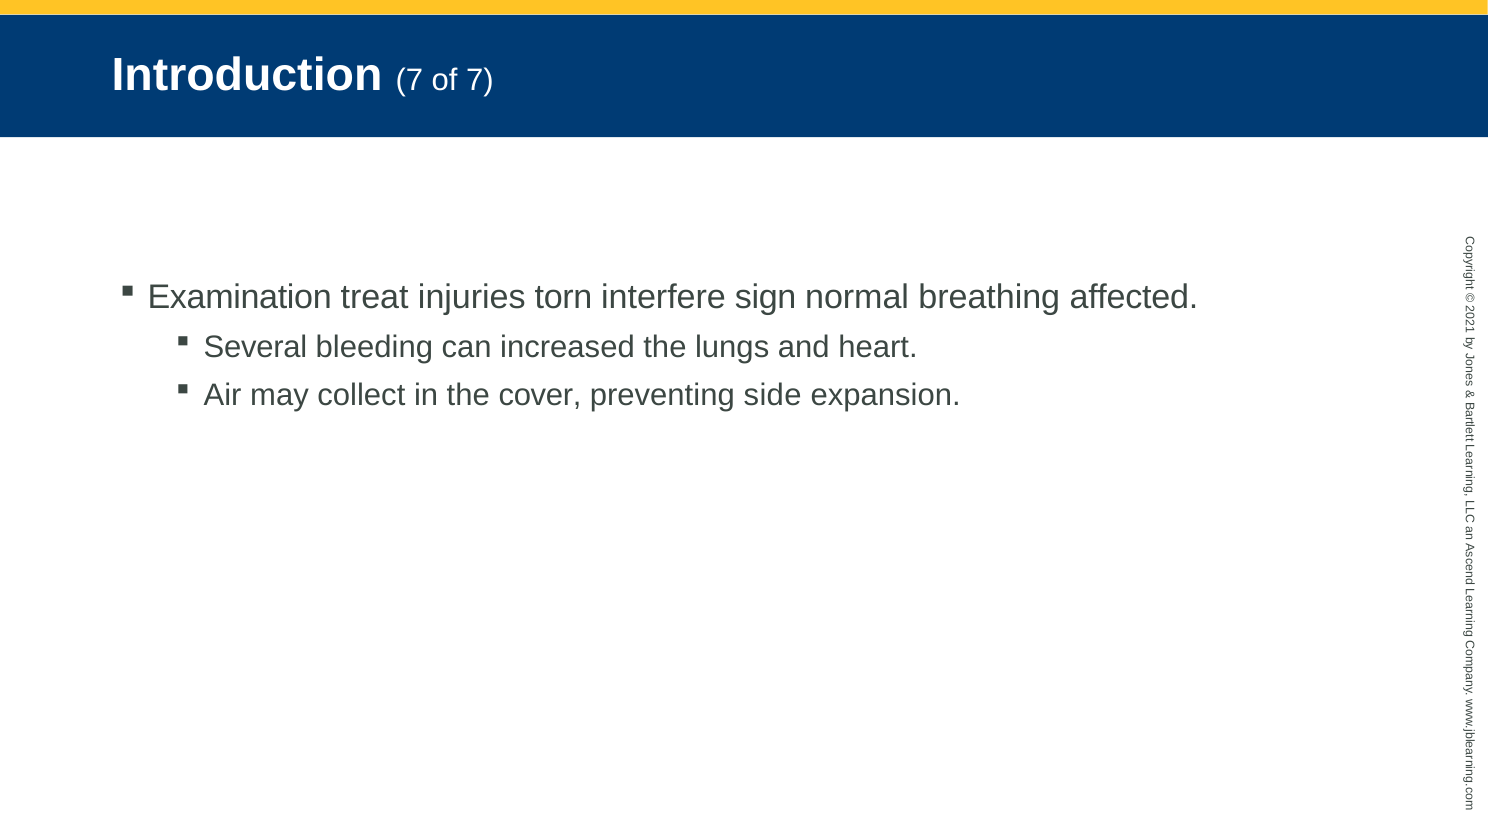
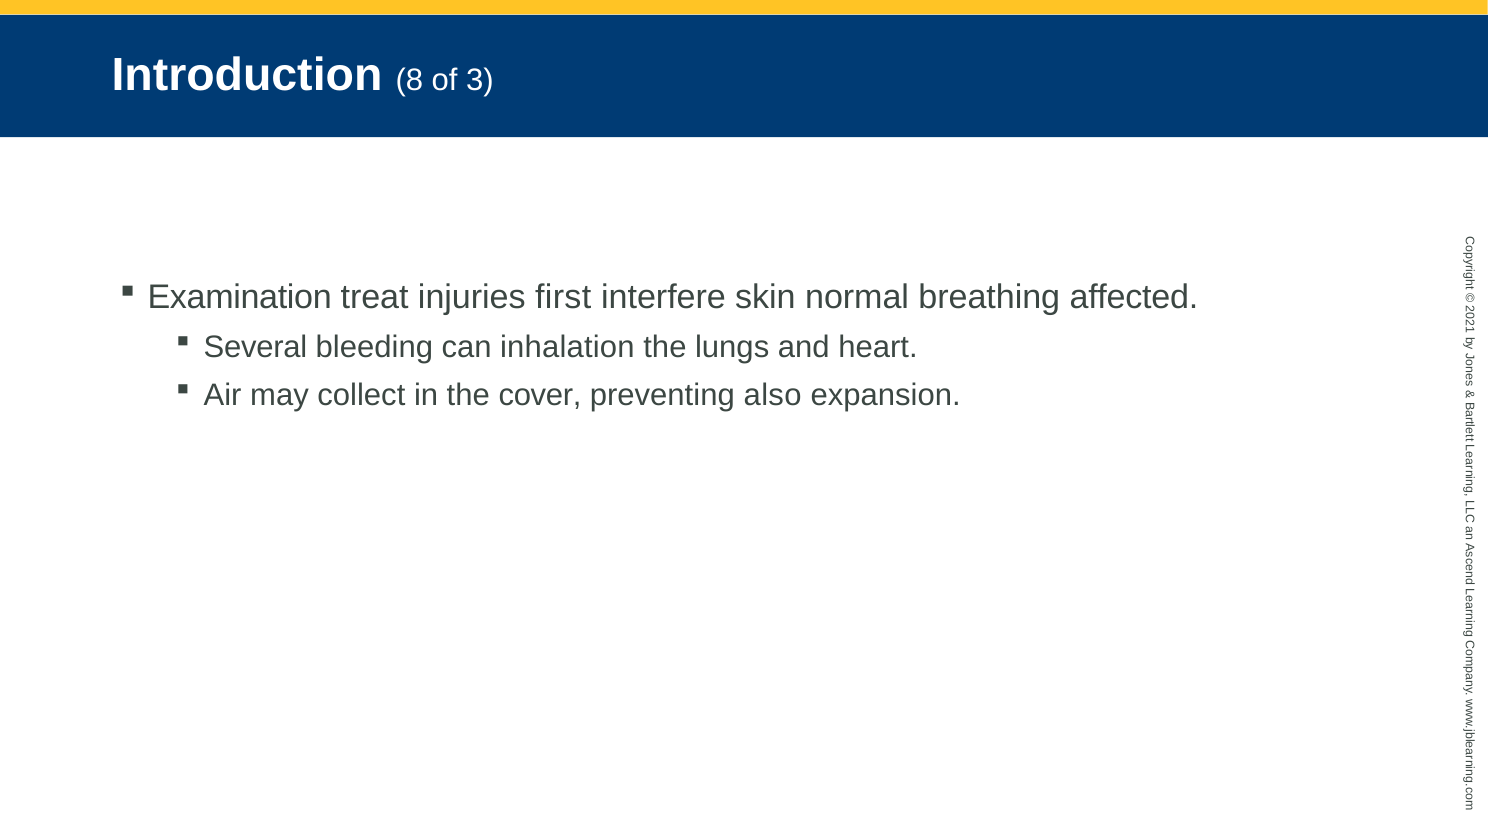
Introduction 7: 7 -> 8 (409, 80)
of 7: 7 -> 3 (480, 80)
torn: torn -> first (563, 297)
sign: sign -> skin (765, 297)
increased: increased -> inhalation (567, 347)
side: side -> also (773, 395)
